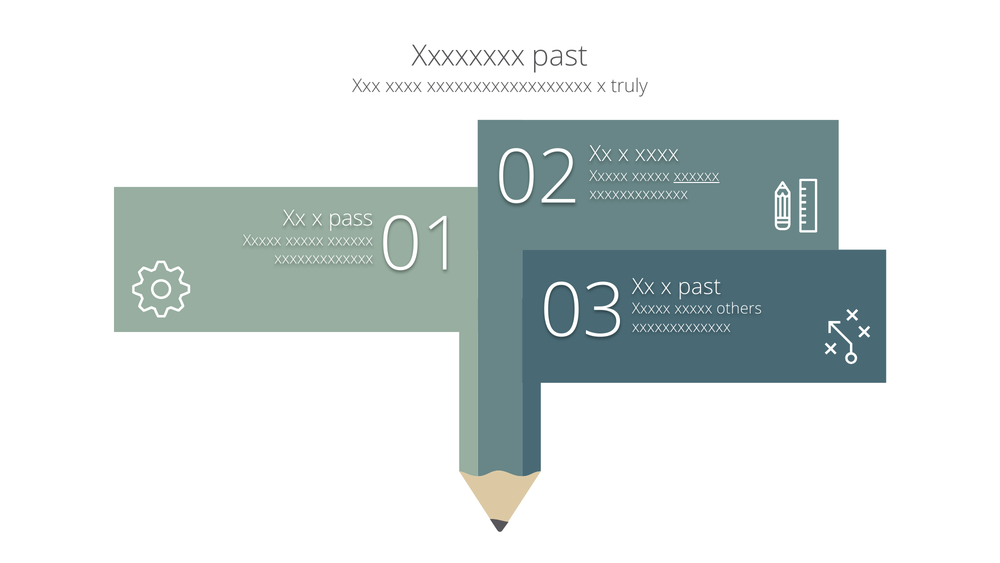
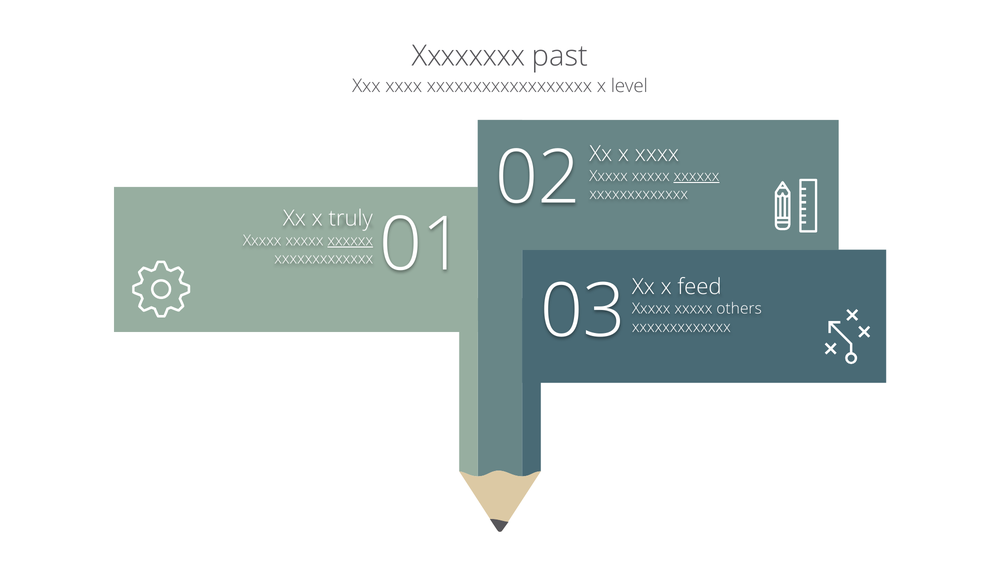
truly: truly -> level (629, 86)
pass: pass -> truly (351, 218)
xxxxxx underline: none -> present (350, 240)
x past: past -> feed (700, 287)
